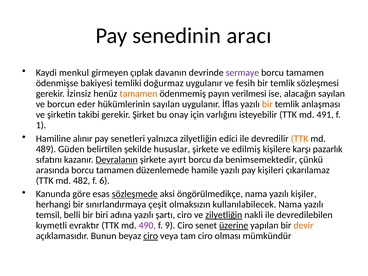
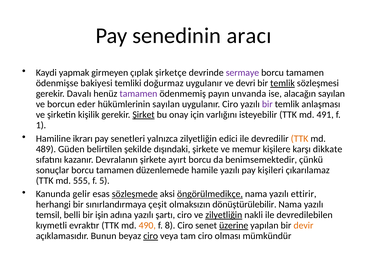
menkul: menkul -> yapmak (74, 73)
davanın: davanın -> şirketçe (171, 73)
fesih: fesih -> devri (246, 83)
temlik underline: none -> present (283, 83)
İzinsiz: İzinsiz -> Davalı (79, 94)
tamamen colour: orange -> purple (138, 94)
verilmesi: verilmesi -> unvanda (249, 94)
uygulanır İflas: İflas -> Ciro (230, 104)
bir colour: orange -> purple (267, 104)
takibi: takibi -> kişilik (89, 115)
Şirket underline: none -> present (144, 115)
alınır: alınır -> ikrarı (83, 139)
hususlar: hususlar -> dışındaki (172, 149)
edilmiş: edilmiş -> memur (246, 149)
pazarlık: pazarlık -> dikkate (328, 149)
Devralanın underline: present -> none (117, 160)
arasında: arasında -> sonuçlar (53, 170)
482: 482 -> 555 (82, 181)
6: 6 -> 5 (104, 181)
göre: göre -> gelir (81, 194)
öngörülmedikçe underline: none -> present (210, 194)
kişiler: kişiler -> ettirir (304, 194)
kullanılabilecek: kullanılabilecek -> dönüştürülebilir (244, 204)
biri: biri -> işin (102, 215)
490 colour: purple -> orange (147, 225)
9: 9 -> 8 (170, 225)
